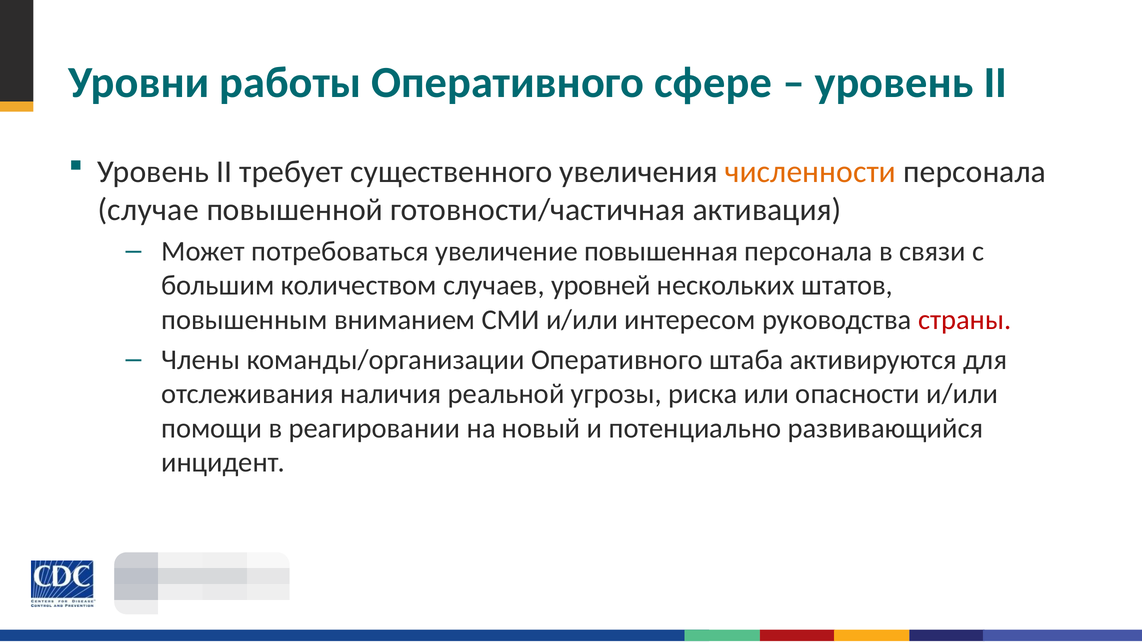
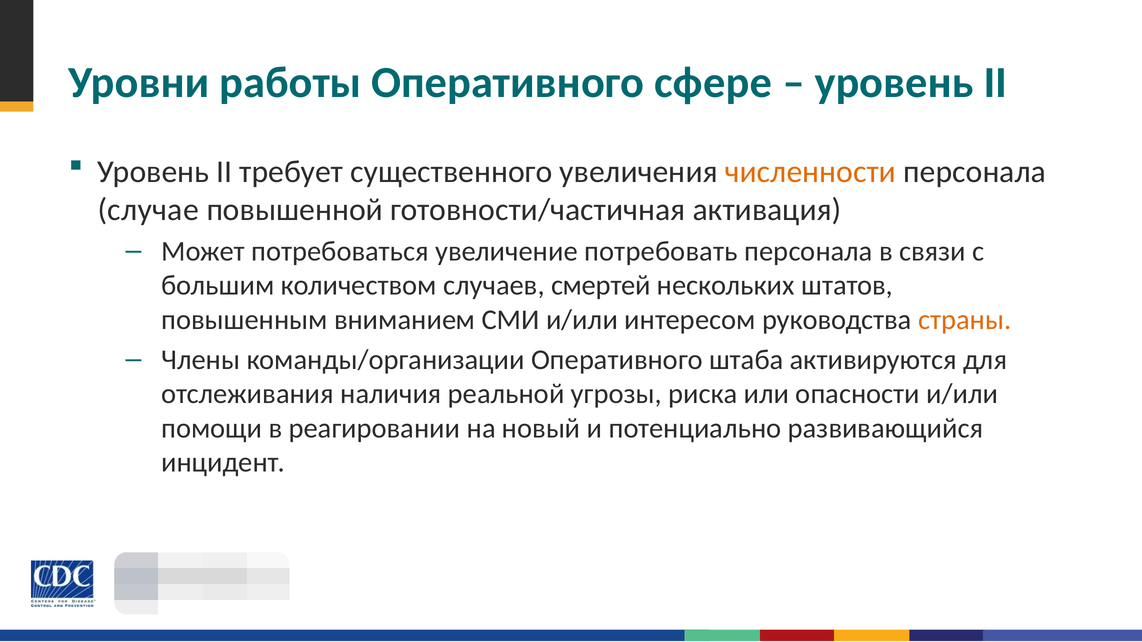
повышенная: повышенная -> потребовать (661, 251)
уровней: уровней -> смертей (601, 286)
страны colour: red -> orange (965, 320)
